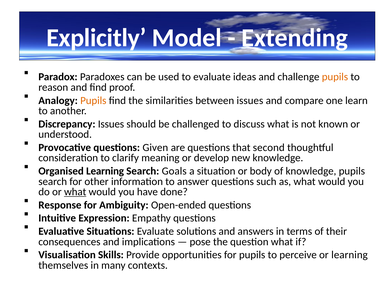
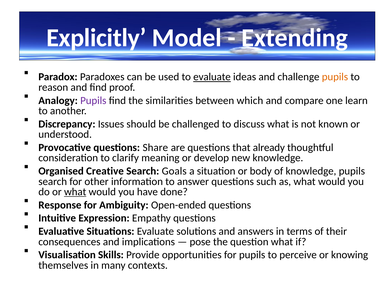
evaluate underline: none -> present (212, 77)
Pupils colour: orange -> purple (93, 100)
between issues: issues -> which (250, 100)
Given: Given -> Share (155, 147)
second: second -> already (269, 147)
Organised Learning: Learning -> Creative (105, 171)
or learning: learning -> knowing (350, 255)
